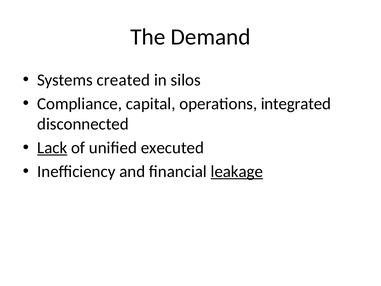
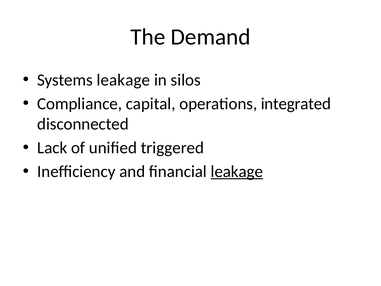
Systems created: created -> leakage (123, 80)
Lack underline: present -> none (52, 148)
executed: executed -> triggered (172, 148)
